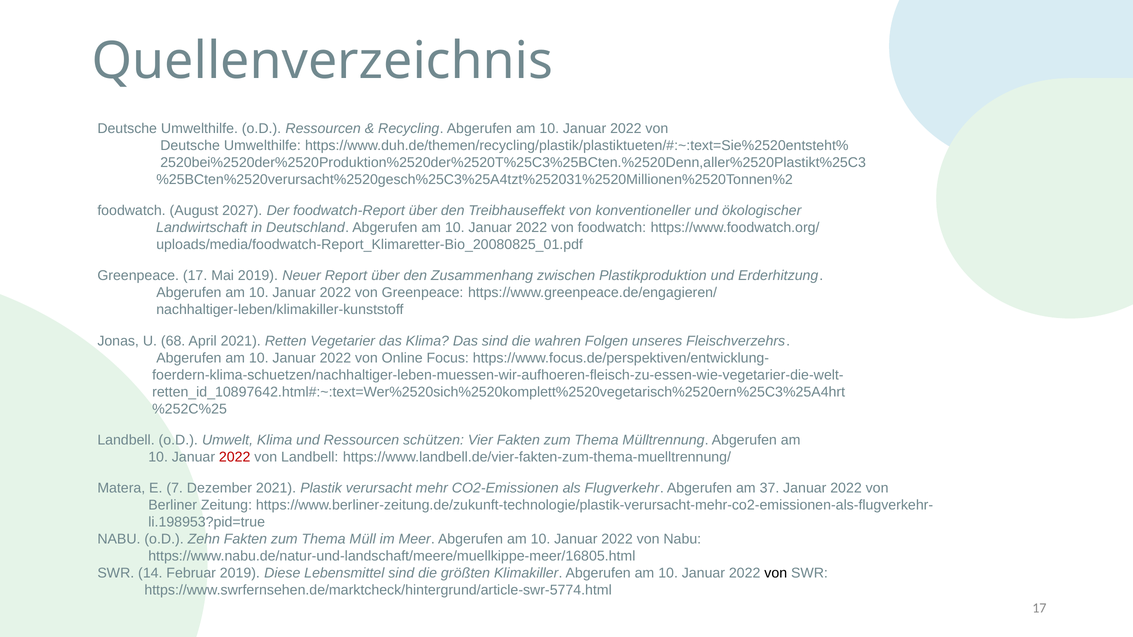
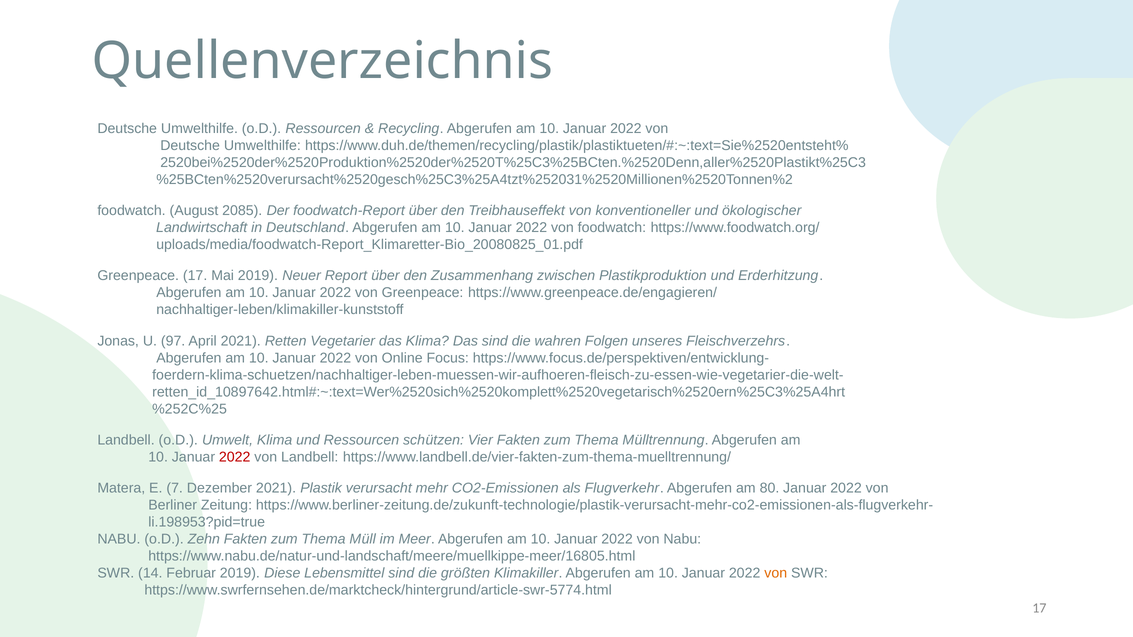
2027: 2027 -> 2085 (242, 211)
68: 68 -> 97 (173, 341)
37: 37 -> 80 (770, 488)
von colour: black -> orange (776, 573)
